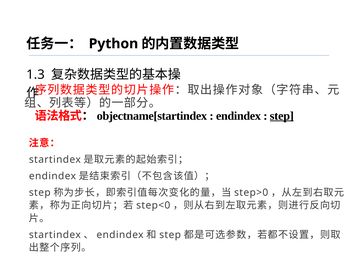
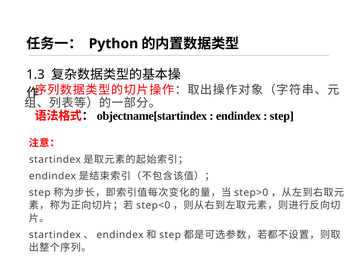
step underline: present -> none (282, 116)
